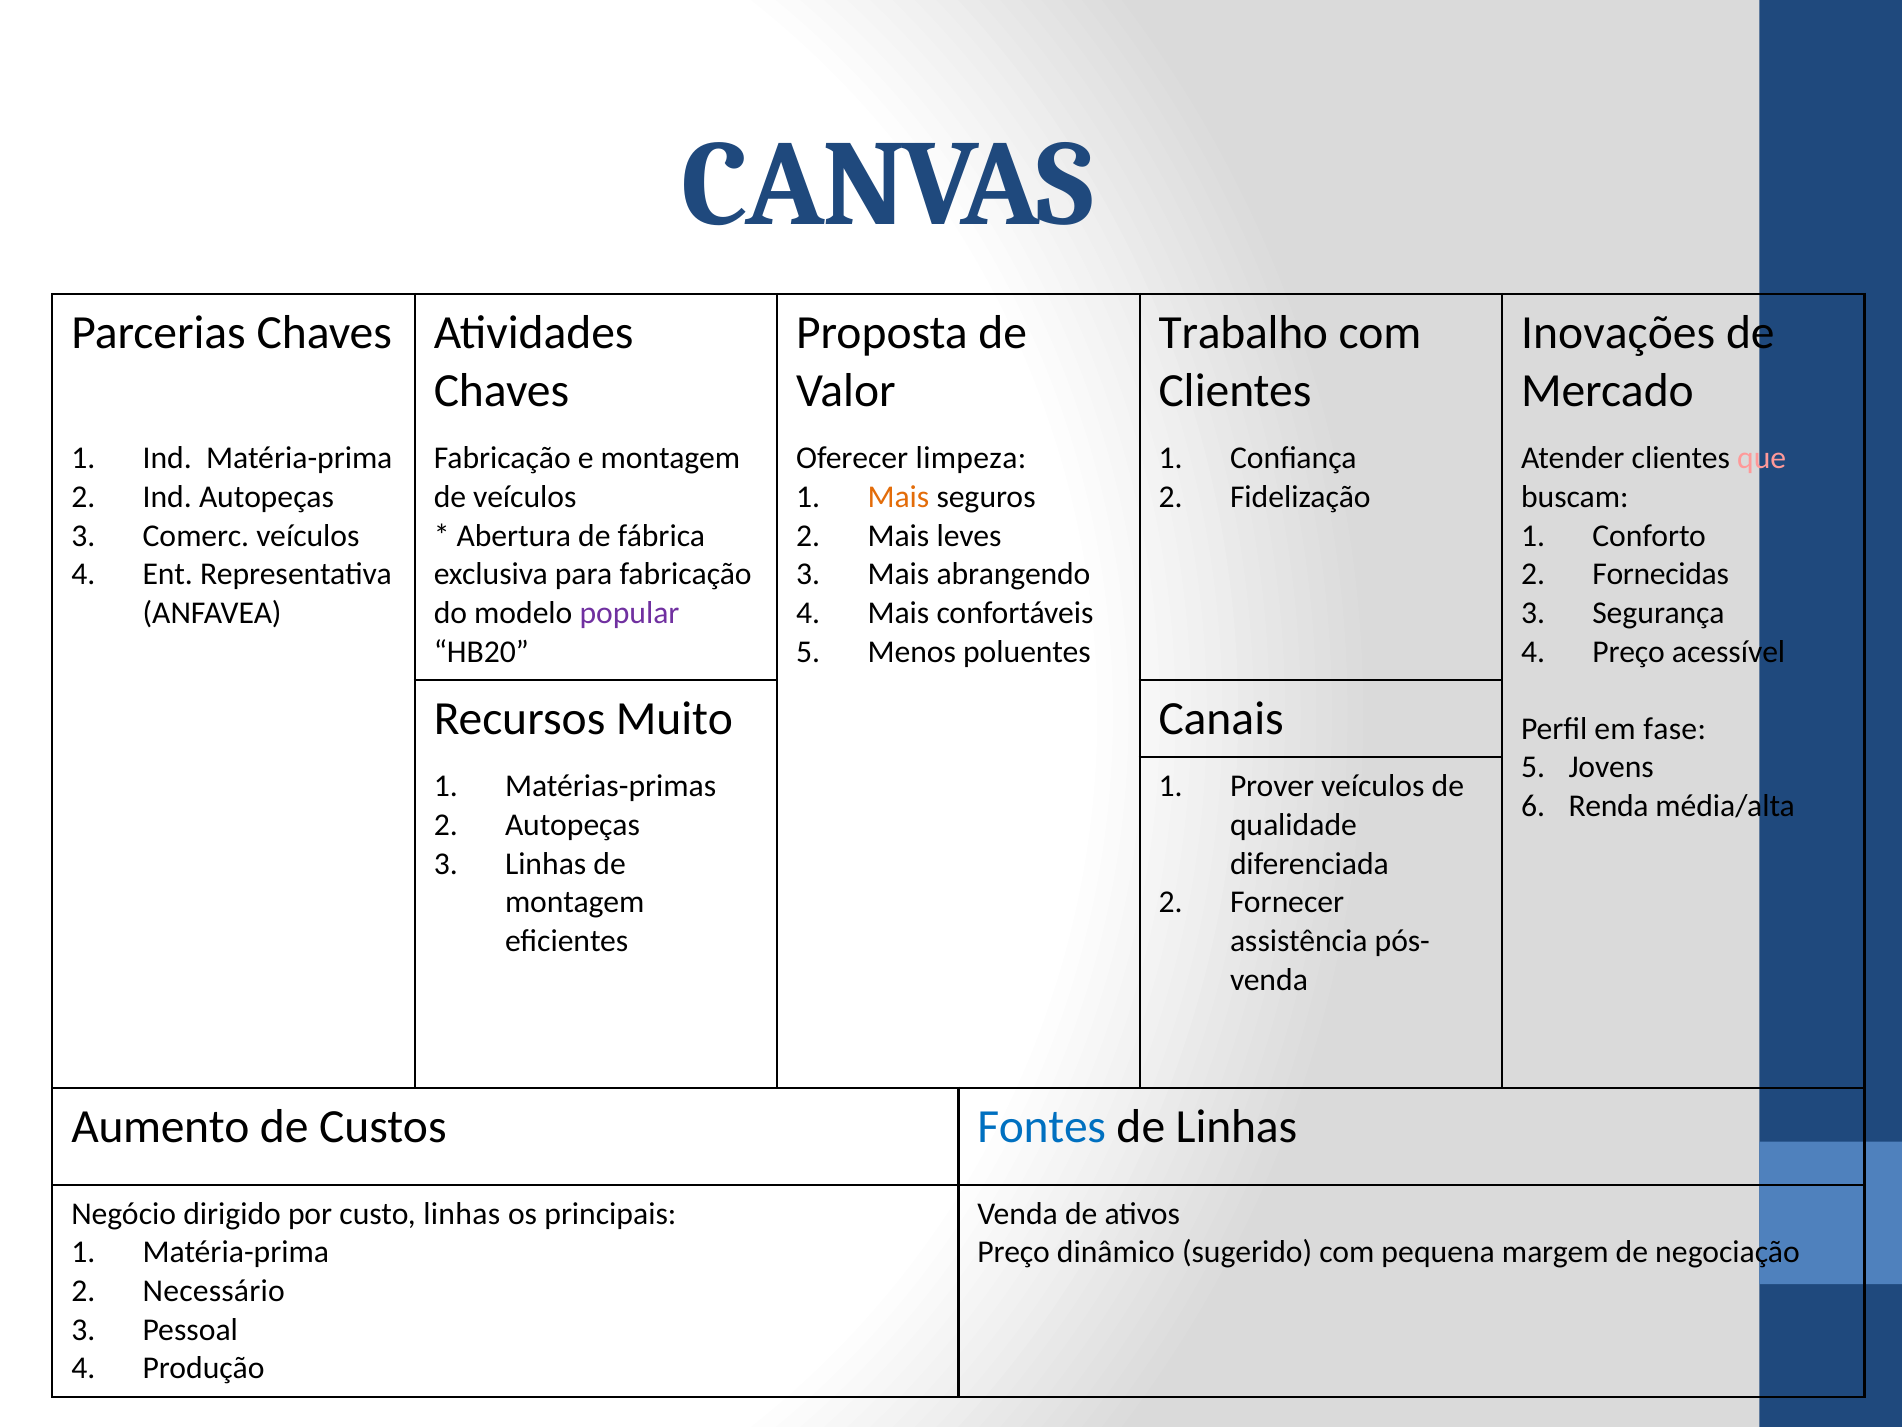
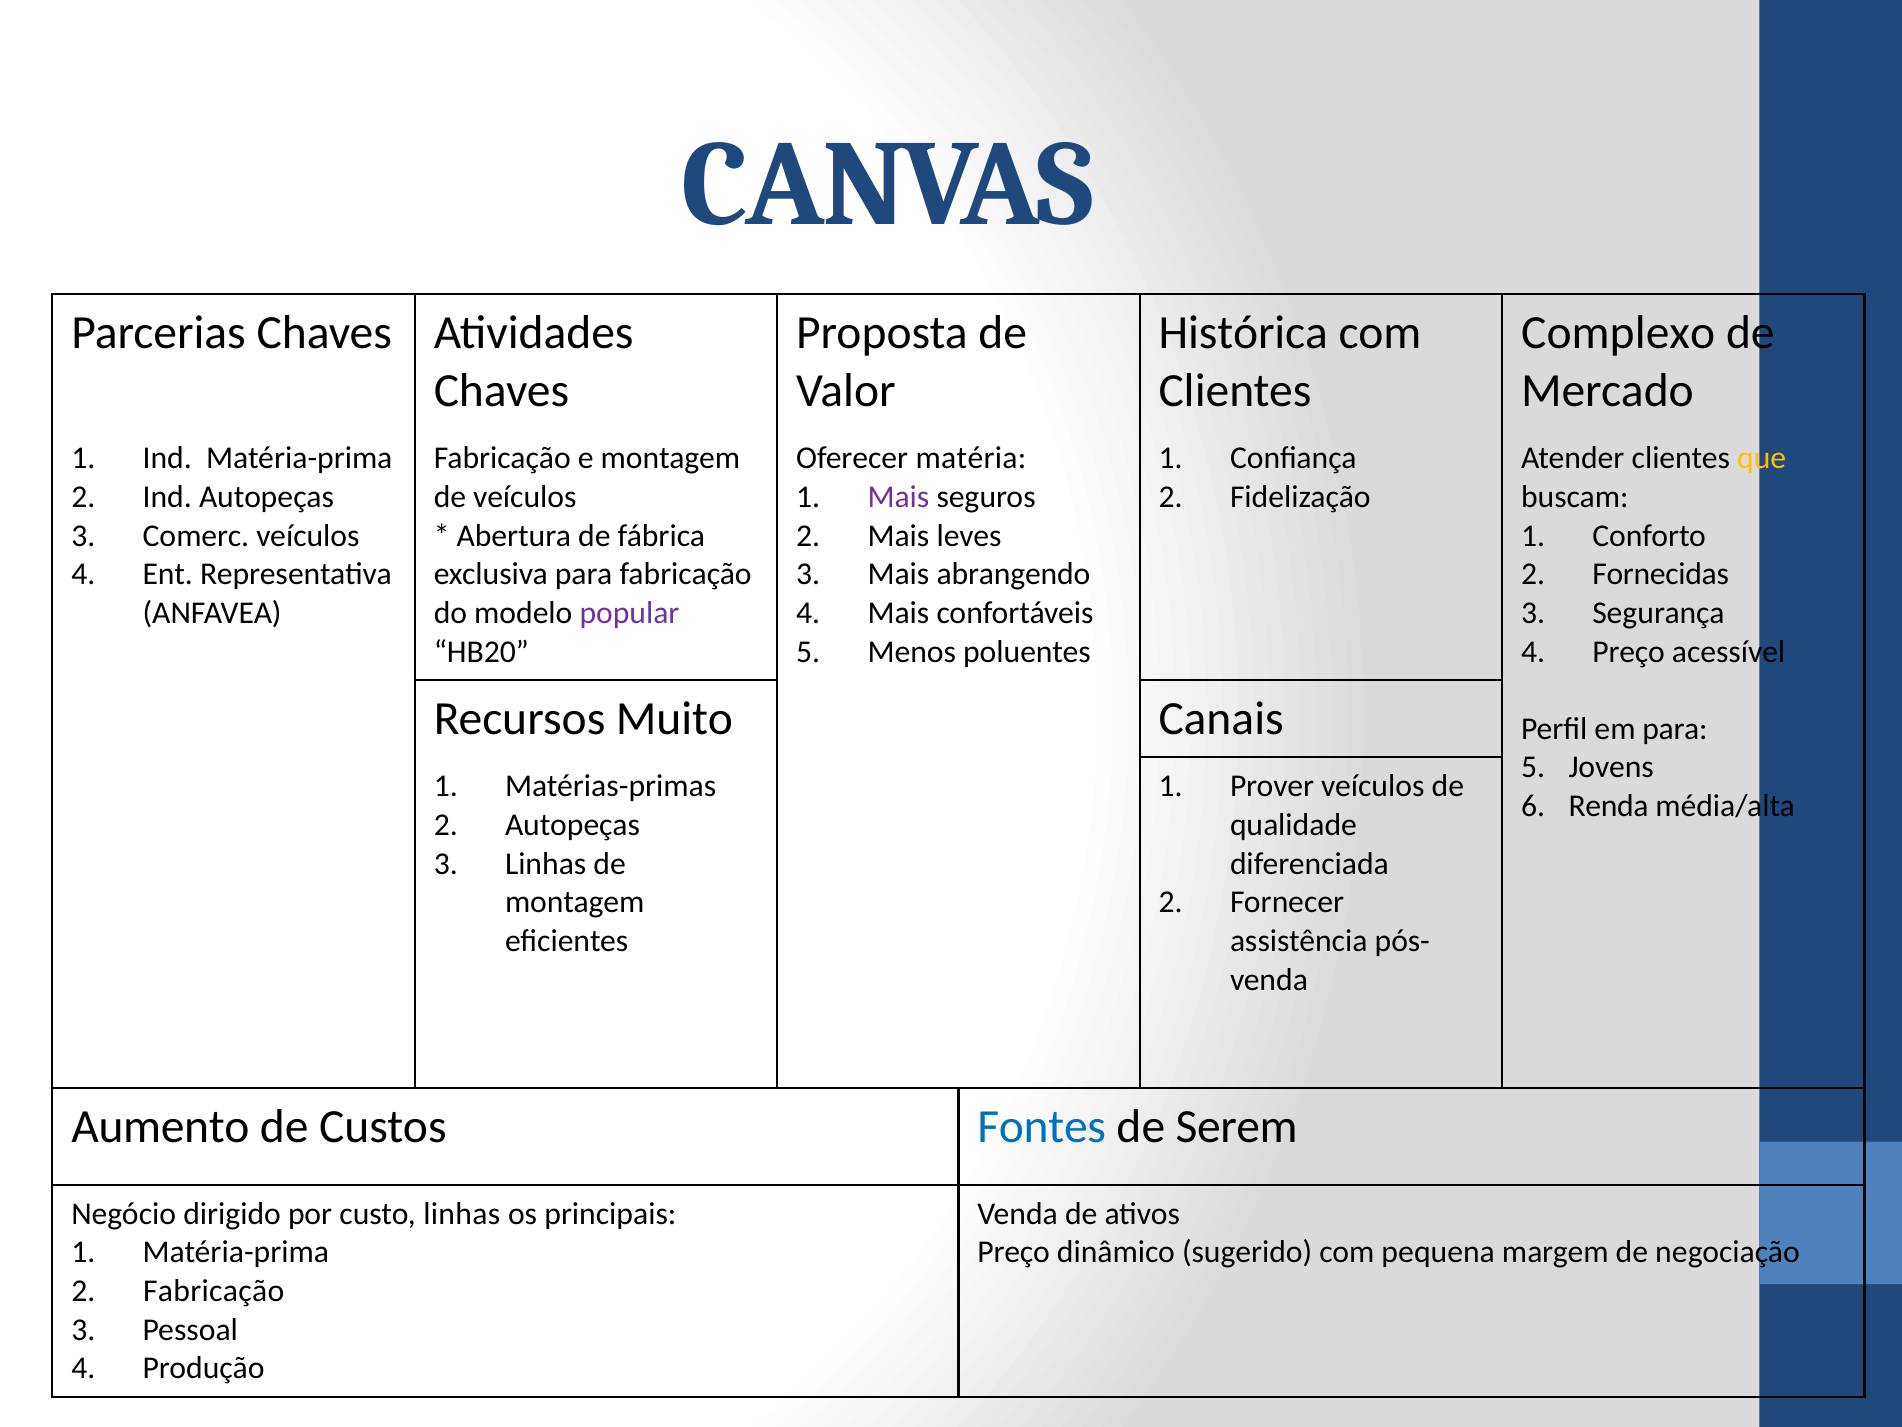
Trabalho: Trabalho -> Histórica (1243, 333)
Inovações: Inovações -> Complexo (1618, 333)
limpeza: limpeza -> matéria (971, 458)
que colour: pink -> yellow (1762, 458)
Mais colour: orange -> purple (898, 497)
em fase: fase -> para (1675, 729)
de Linhas: Linhas -> Serem (1237, 1126)
Necessário: Necessário -> Fabricação (214, 1291)
